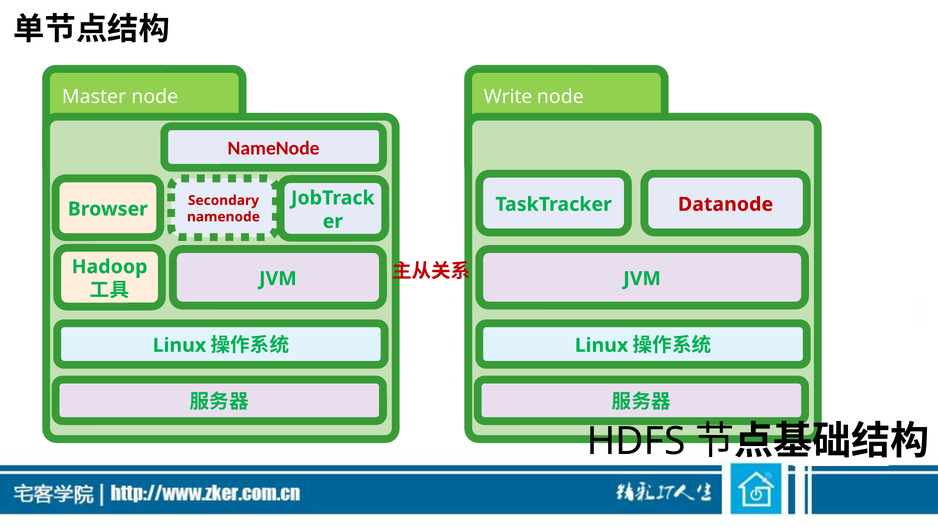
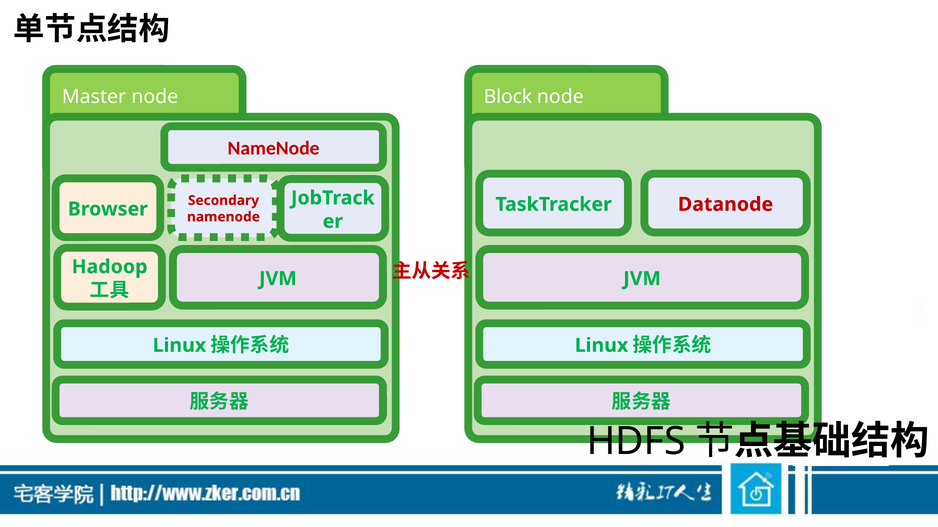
Write: Write -> Block (508, 97)
